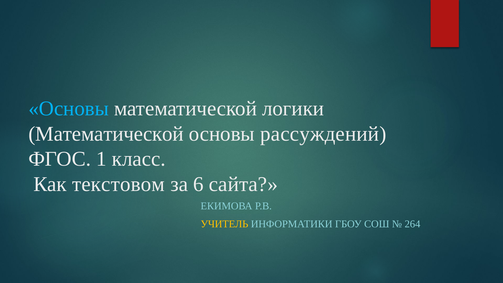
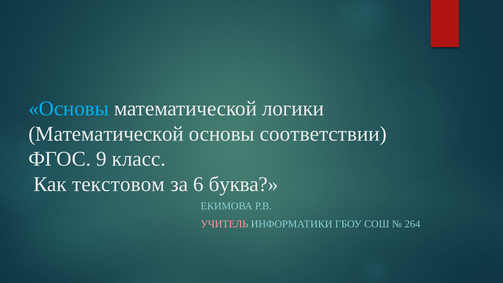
рассуждений: рассуждений -> соответствии (323, 134)
1: 1 -> 9 (102, 159)
сайта: сайта -> буква (244, 184)
УЧИТЕЛЬ colour: yellow -> pink (224, 224)
